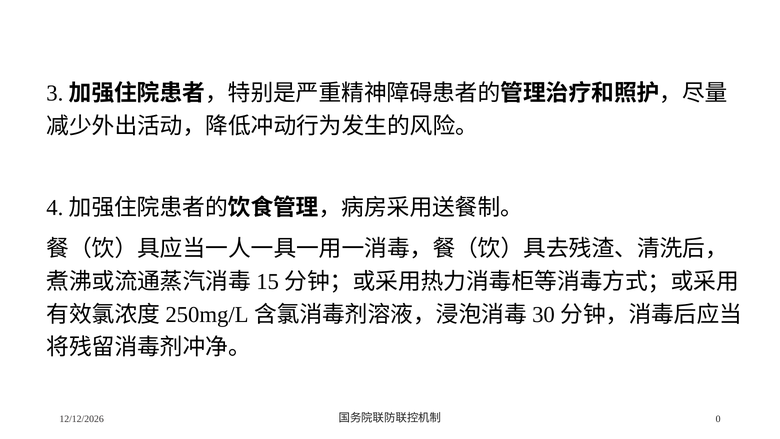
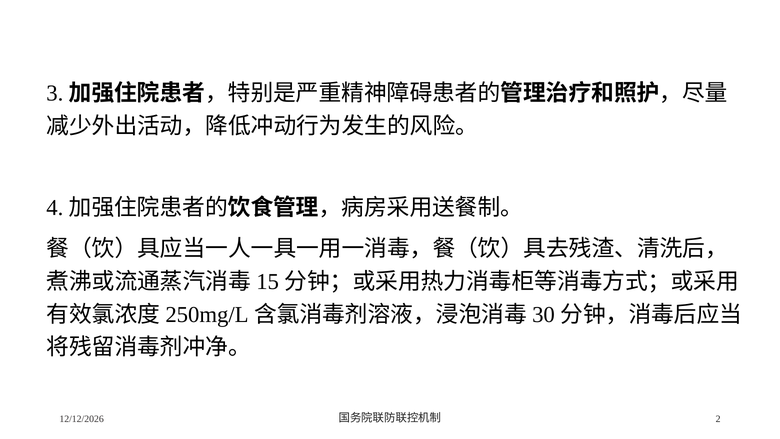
0: 0 -> 2 (718, 419)
